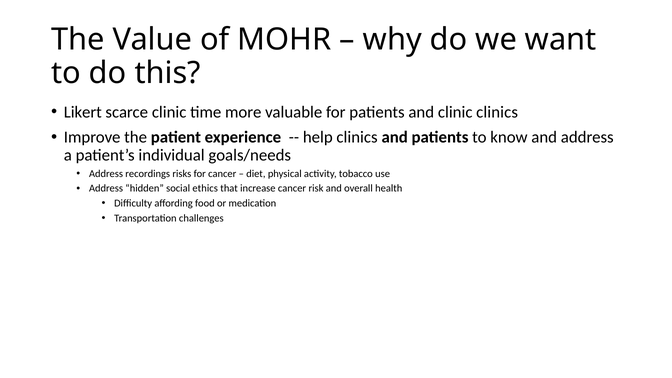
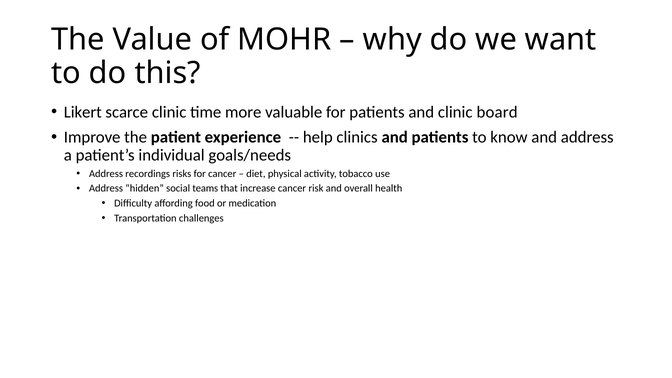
clinic clinics: clinics -> board (497, 112)
ethics: ethics -> teams (205, 188)
